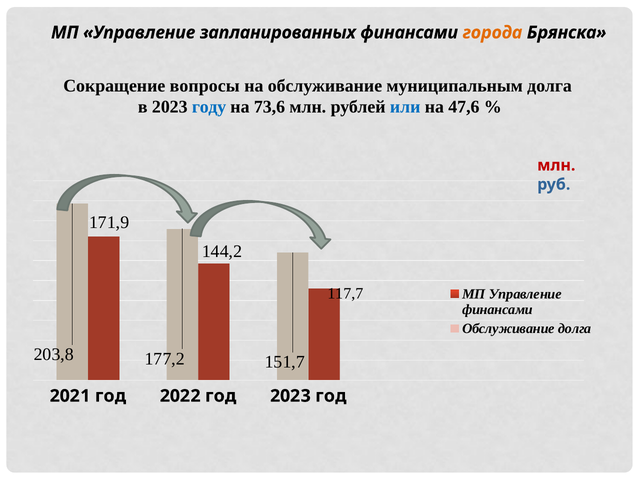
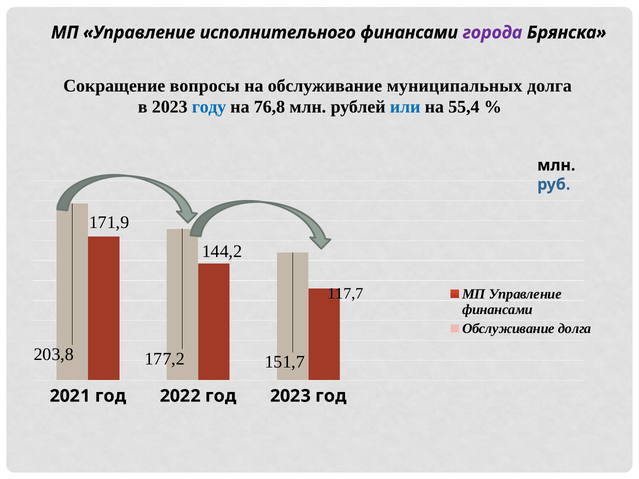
запланированных: запланированных -> исполнительного (278, 33)
города colour: orange -> purple (492, 33)
муниципальным: муниципальным -> муниципальных (455, 86)
73,6: 73,6 -> 76,8 (269, 107)
47,6: 47,6 -> 55,4 (464, 107)
млн colour: red -> black (556, 165)
